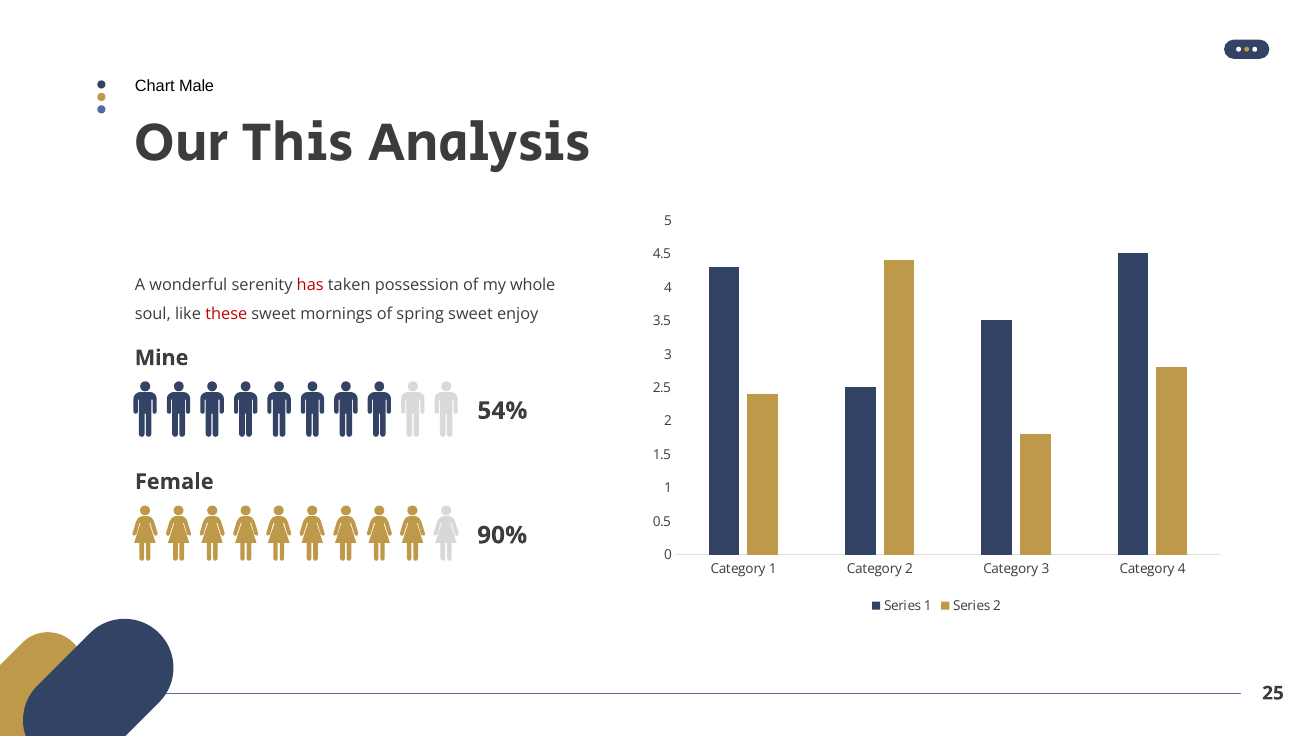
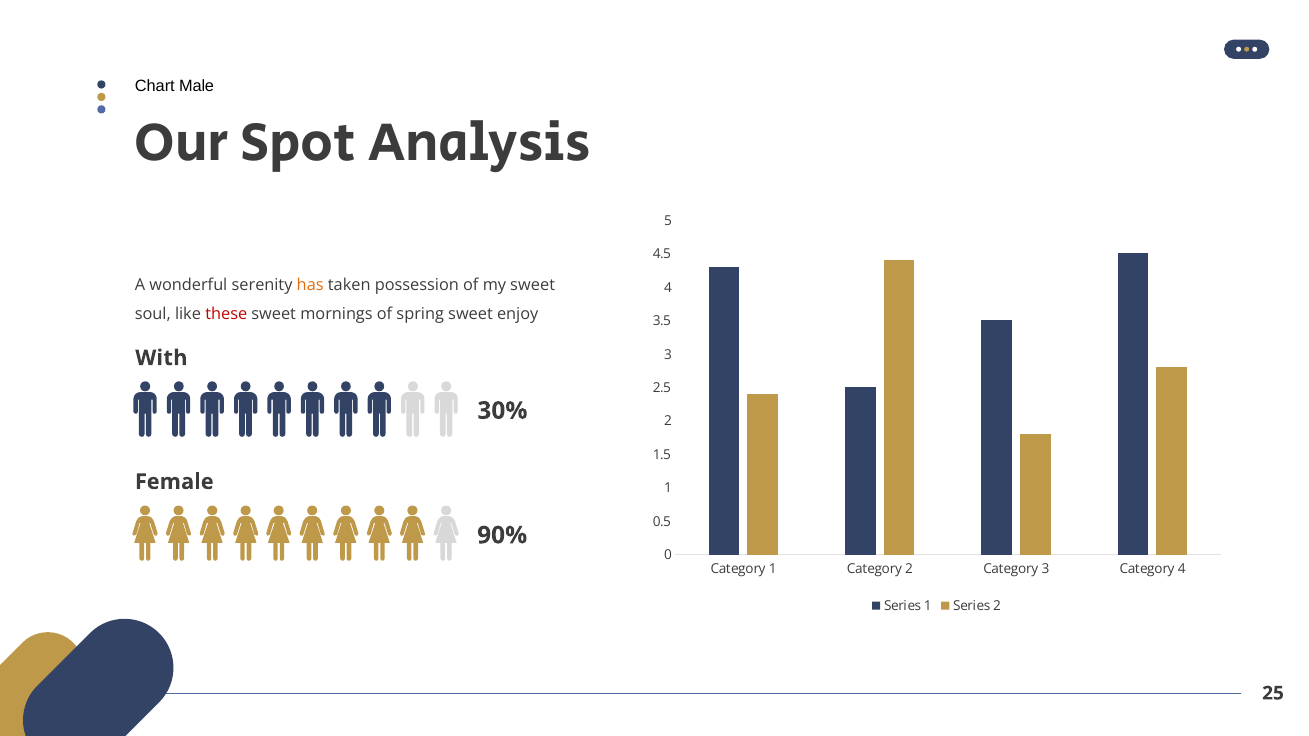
This: This -> Spot (298, 143)
has colour: red -> orange (310, 285)
my whole: whole -> sweet (533, 285)
Mine: Mine -> With (161, 358)
54%: 54% -> 30% (502, 411)
